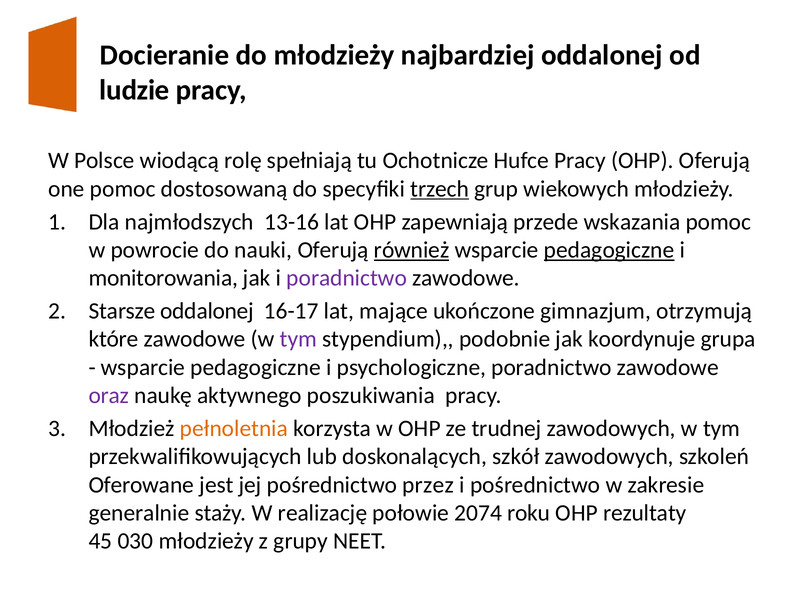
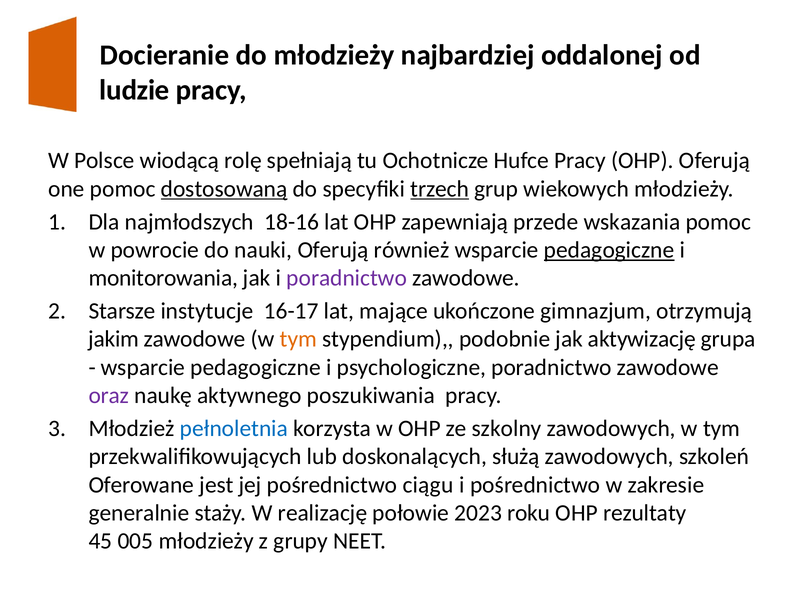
dostosowaną underline: none -> present (224, 189)
13-16: 13-16 -> 18-16 (292, 222)
również underline: present -> none (412, 250)
Starsze oddalonej: oddalonej -> instytucje (207, 311)
które: które -> jakim (114, 339)
tym colour: purple -> orange (299, 339)
koordynuje: koordynuje -> aktywizację (642, 339)
pełnoletnia colour: orange -> blue (234, 428)
trudnej: trudnej -> szkolny (507, 428)
szkół: szkół -> służą (516, 456)
przez: przez -> ciągu (428, 485)
2074: 2074 -> 2023 (478, 513)
030: 030 -> 005 (135, 541)
